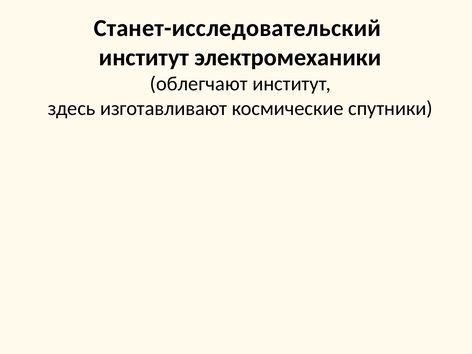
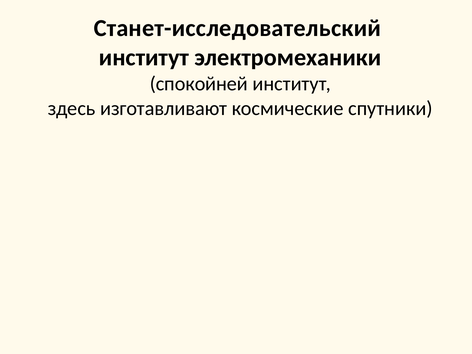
облегчают: облегчают -> спокойней (199, 84)
